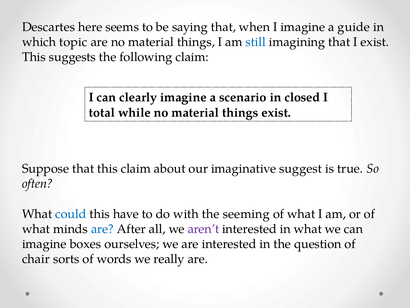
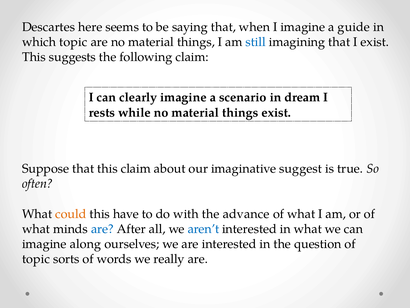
closed: closed -> dream (302, 97)
total: total -> rests (102, 112)
could colour: blue -> orange (71, 214)
seeming: seeming -> advance (246, 214)
aren’t colour: purple -> blue (203, 229)
boxes: boxes -> along (85, 244)
chair: chair -> topic (36, 259)
